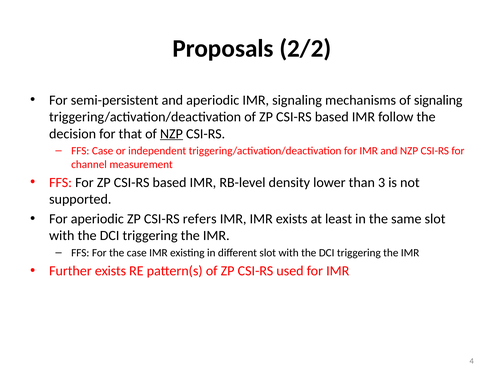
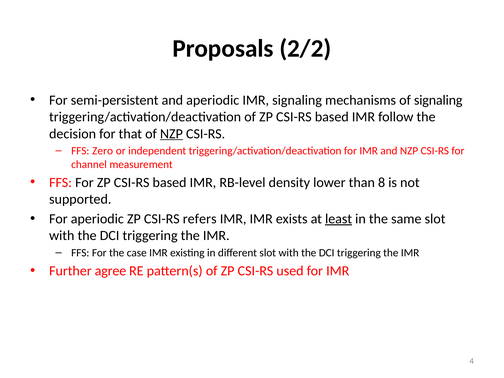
FFS Case: Case -> Zero (103, 151)
3: 3 -> 8 (382, 182)
least underline: none -> present (339, 219)
Further exists: exists -> agree (110, 271)
